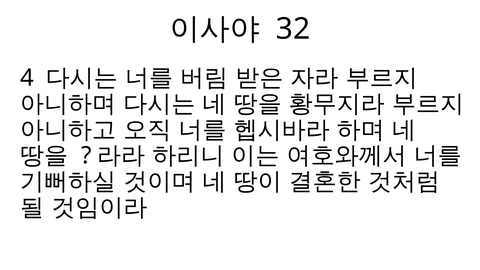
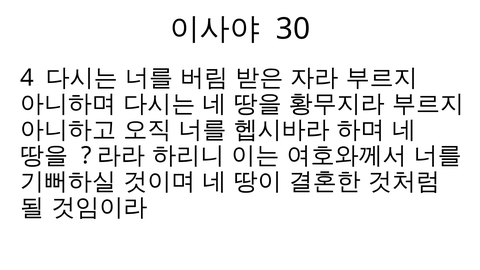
32: 32 -> 30 (293, 29)
